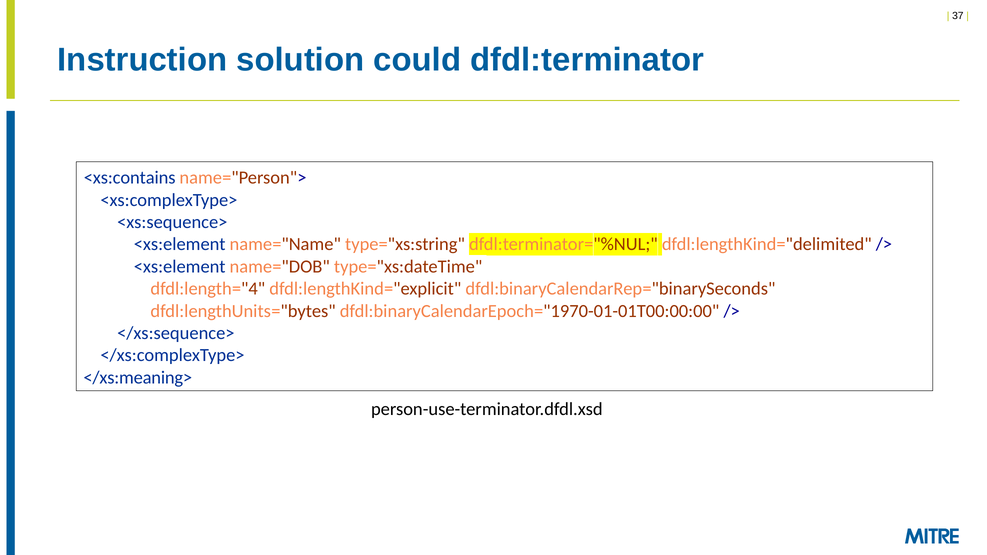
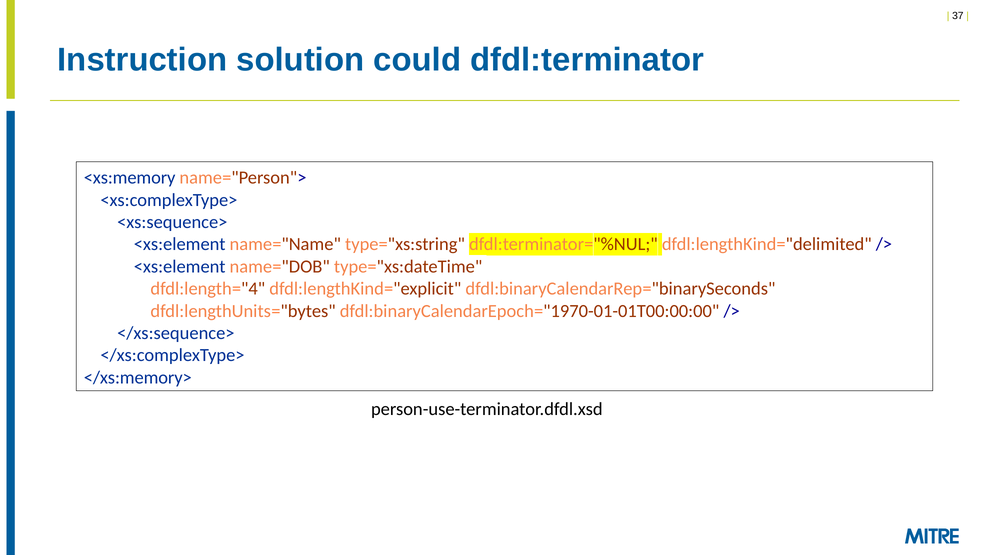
<xs:contains: <xs:contains -> <xs:memory (130, 178)
</xs:meaning>: </xs:meaning> -> </xs:memory> (138, 378)
